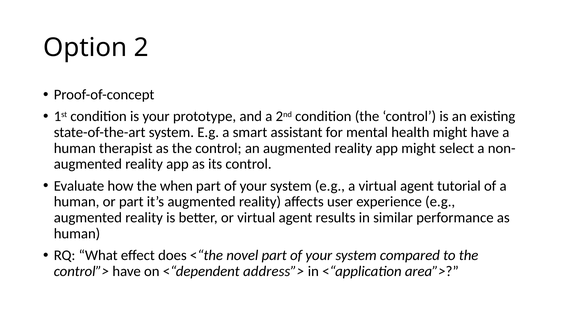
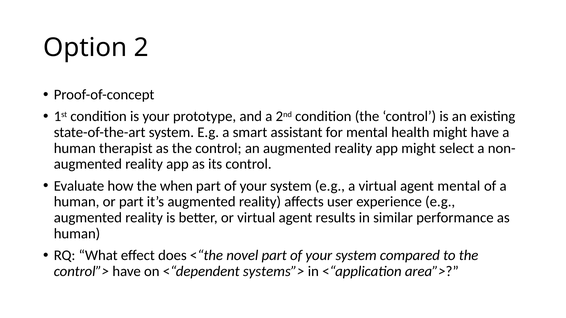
agent tutorial: tutorial -> mental (459, 186)
address”>: address”> -> systems”> (274, 272)
